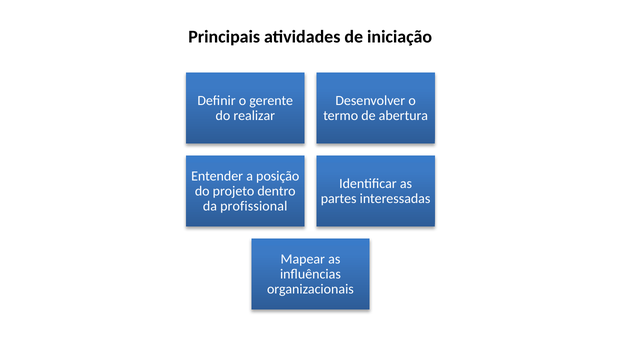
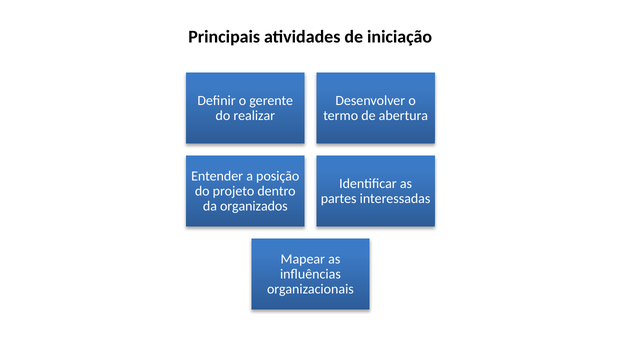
profissional: profissional -> organizados (254, 206)
